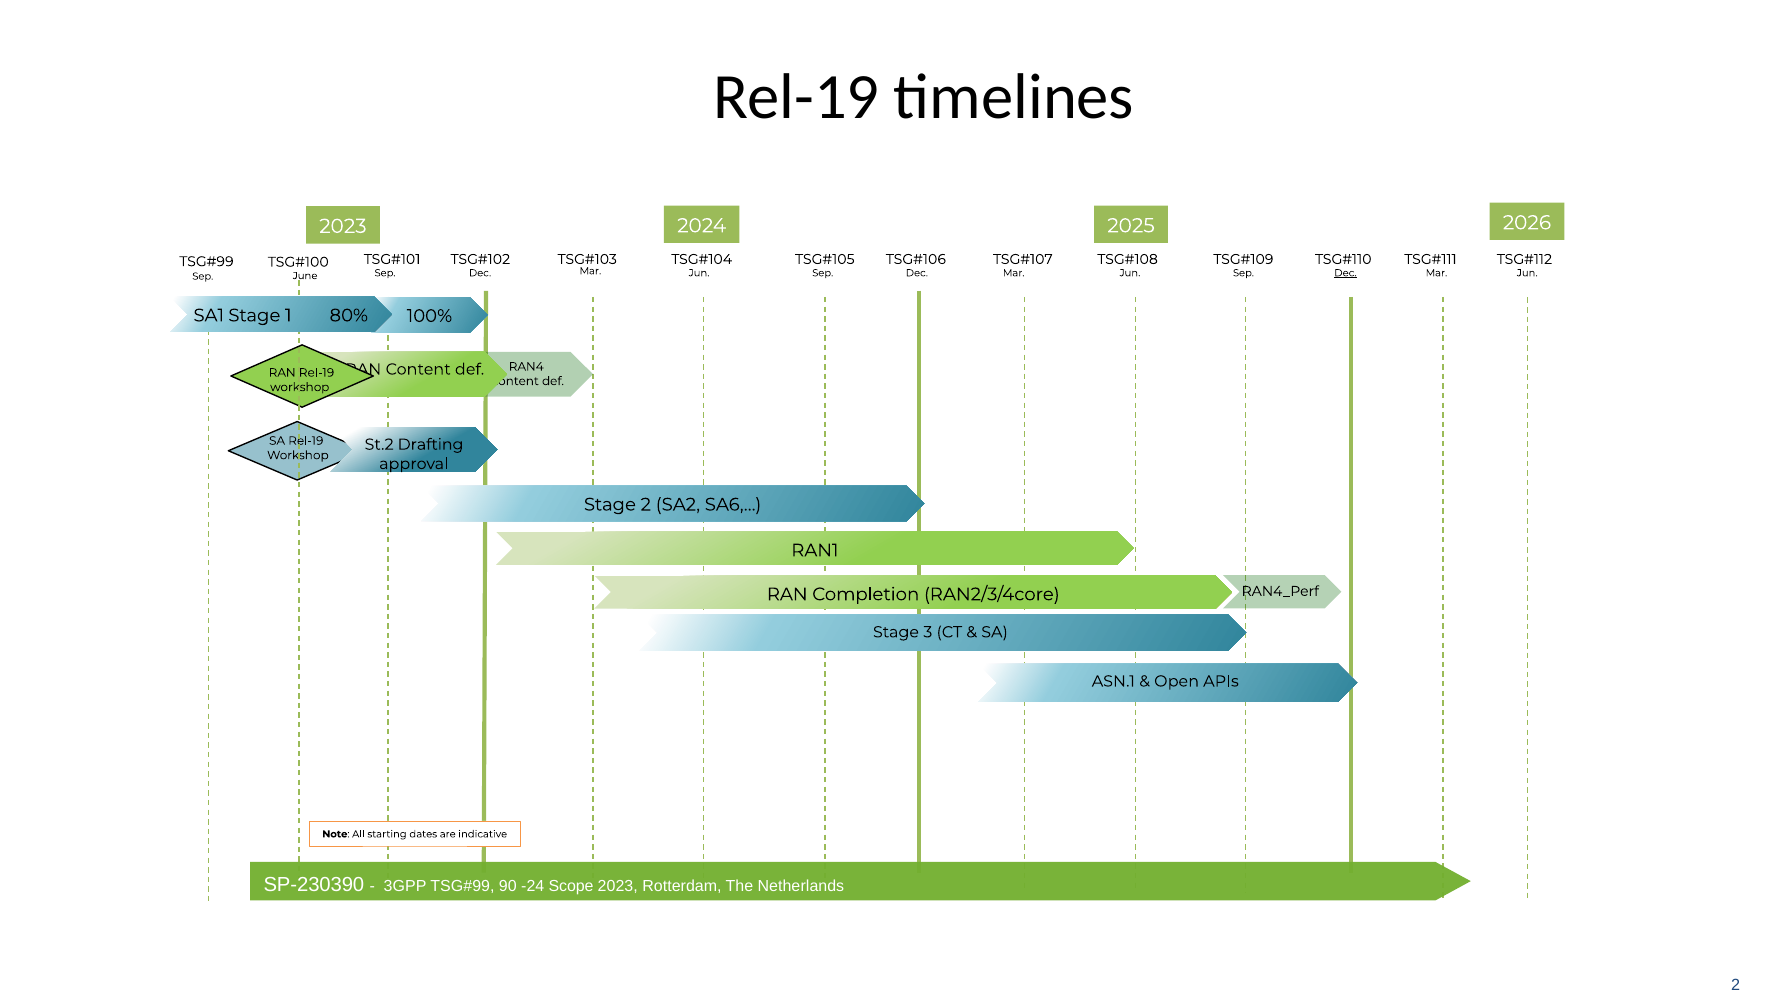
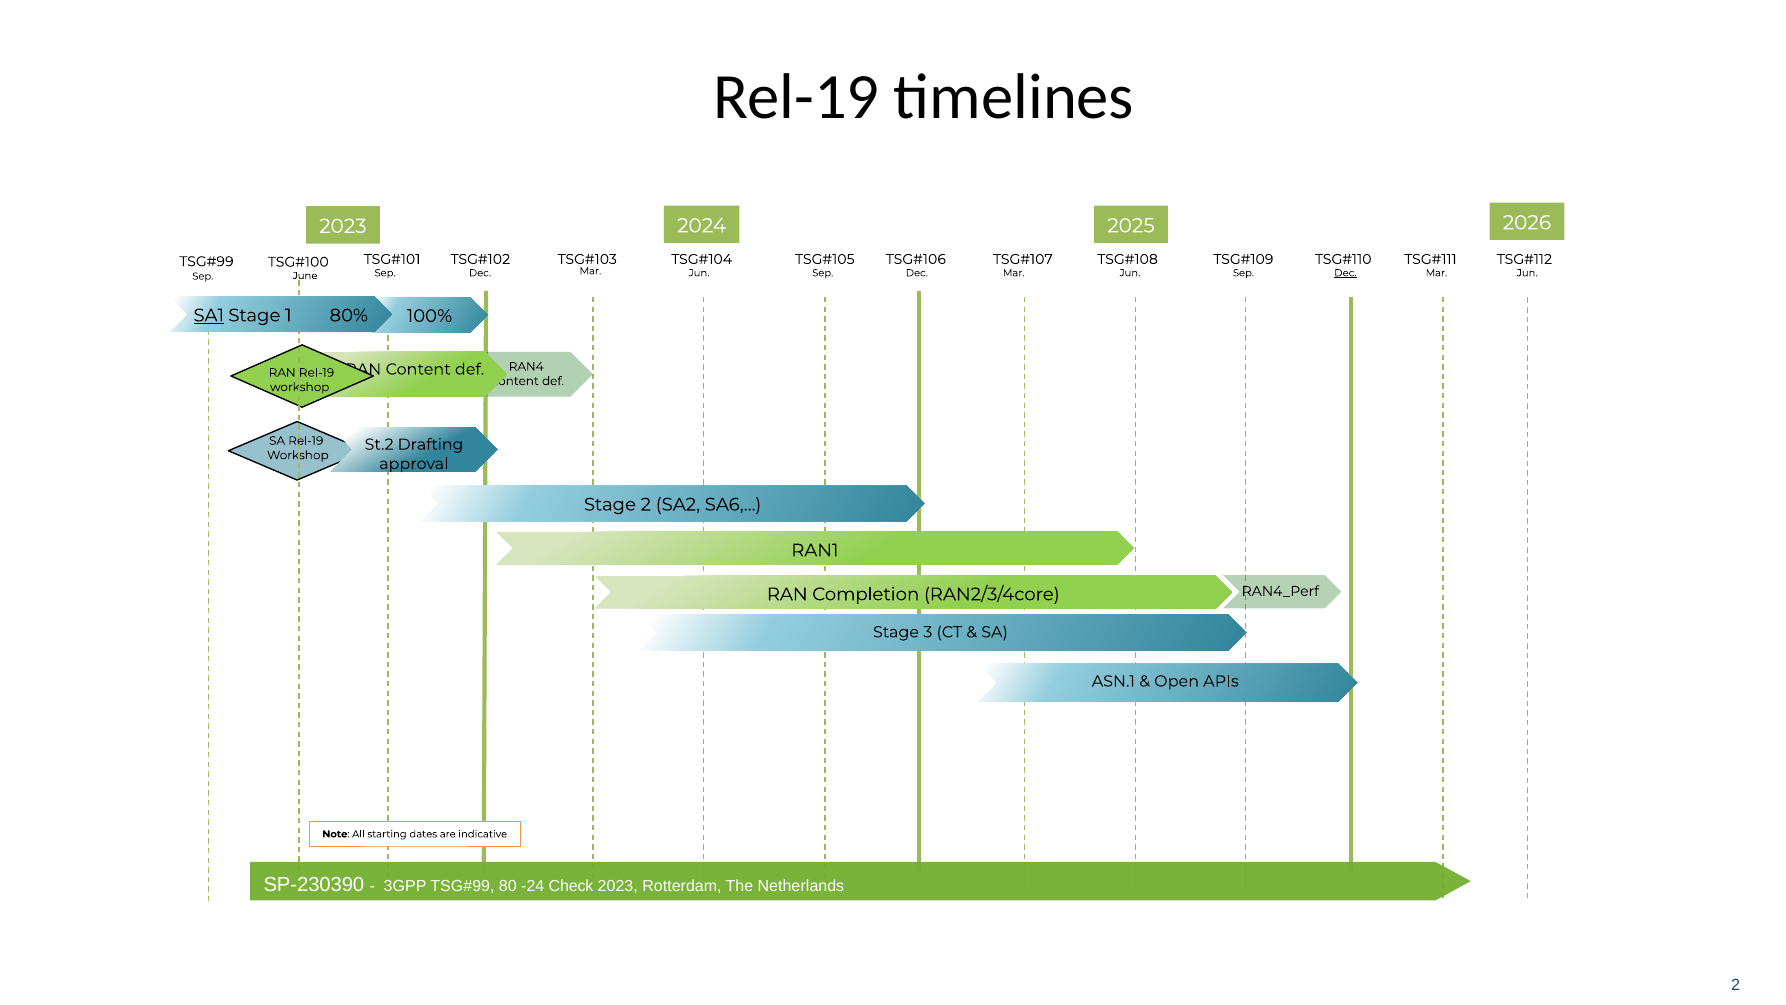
SA1 underline: none -> present (209, 315)
90: 90 -> 80 (508, 886)
Scope: Scope -> Check (571, 886)
